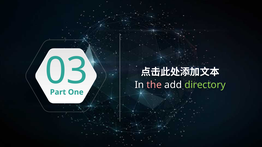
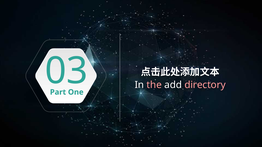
directory colour: light green -> pink (205, 85)
